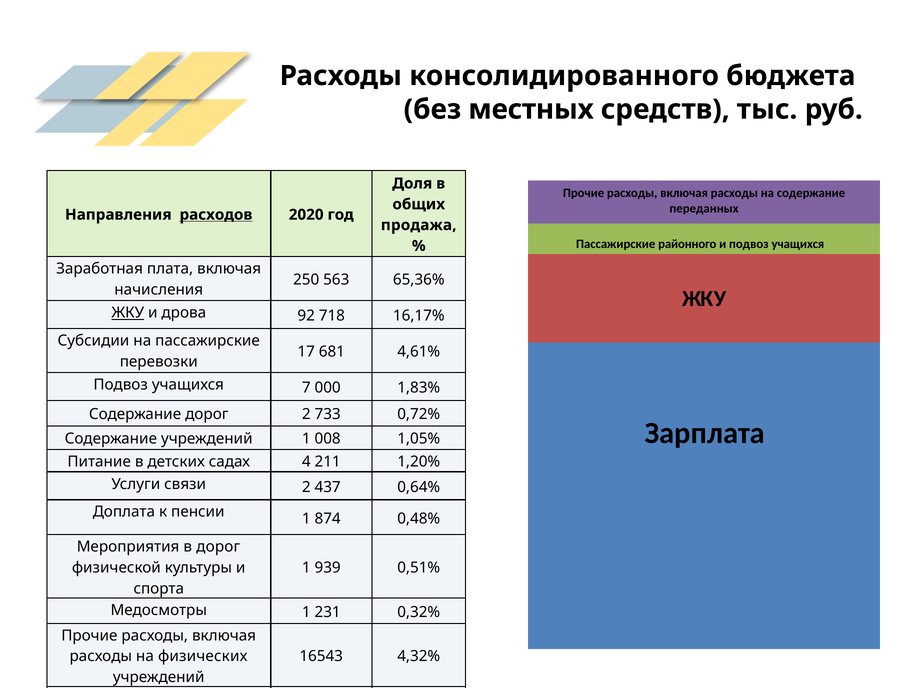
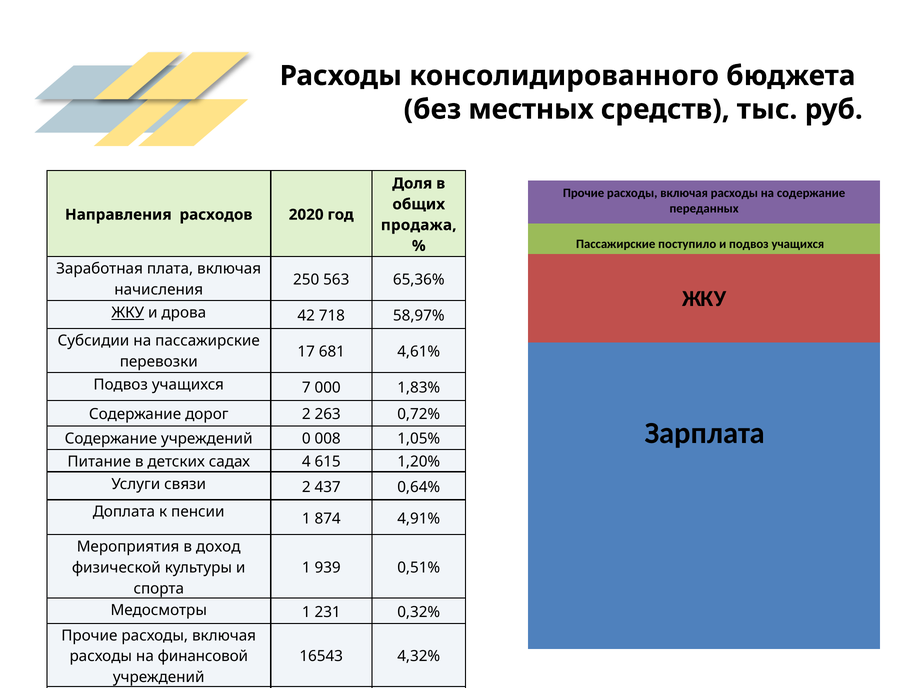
расходов underline: present -> none (216, 215)
районного: районного -> поступило (687, 244)
92: 92 -> 42 (306, 316)
16,17%: 16,17% -> 58,97% (419, 316)
733: 733 -> 263 (328, 414)
учреждений 1: 1 -> 0 (306, 439)
211: 211 -> 615 (328, 462)
0,48%: 0,48% -> 4,91% (419, 518)
в дорог: дорог -> доход (218, 547)
физических: физических -> финансовой (203, 656)
